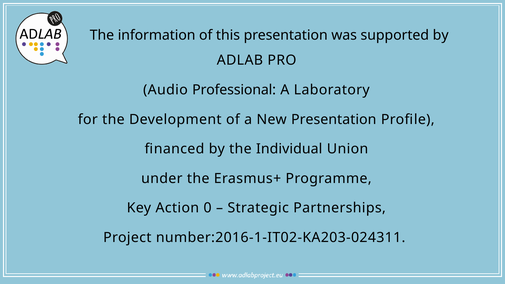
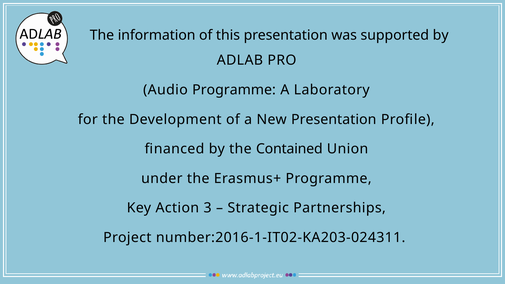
Audio Professional: Professional -> Programme (234, 90)
Individual: Individual -> Contained (289, 149)
0: 0 -> 3 (208, 208)
